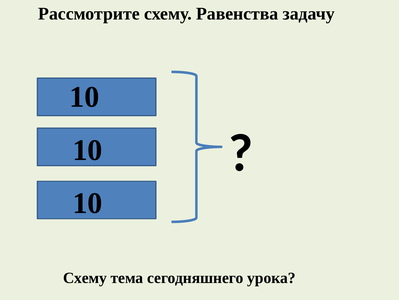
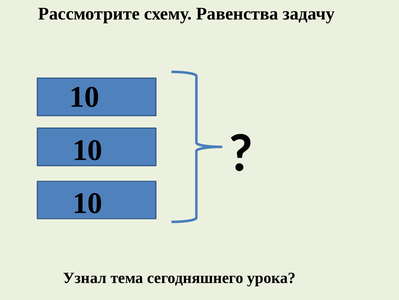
Схему: Схему -> Узнал (85, 277)
